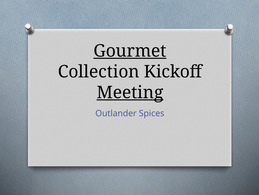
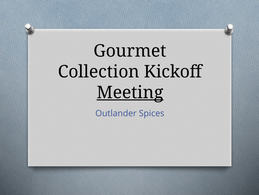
Gourmet underline: present -> none (130, 51)
